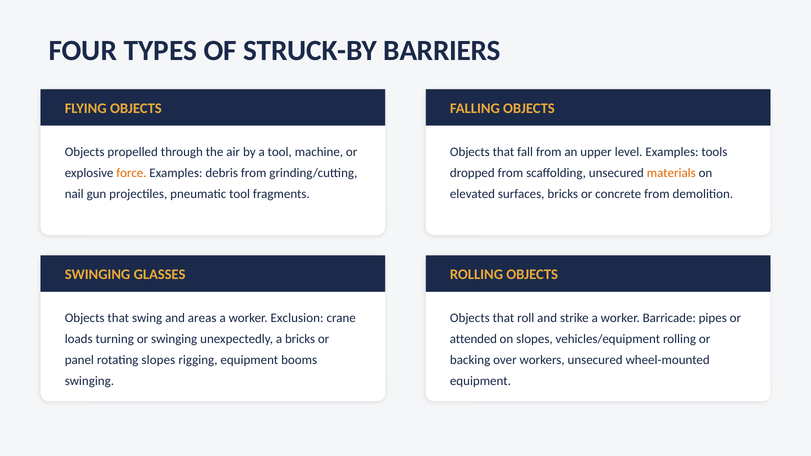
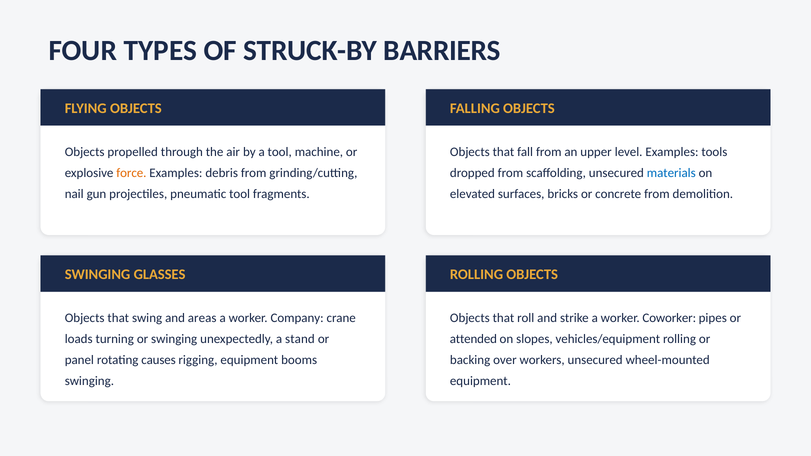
materials colour: orange -> blue (671, 173)
Exclusion: Exclusion -> Company (297, 318)
Barricade: Barricade -> Coworker (669, 318)
a bricks: bricks -> stand (300, 339)
rotating slopes: slopes -> causes (159, 360)
